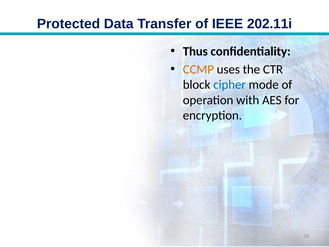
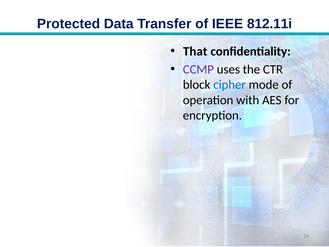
202.11i: 202.11i -> 812.11i (269, 24)
Thus: Thus -> That (195, 51)
CCMP colour: orange -> purple (198, 69)
